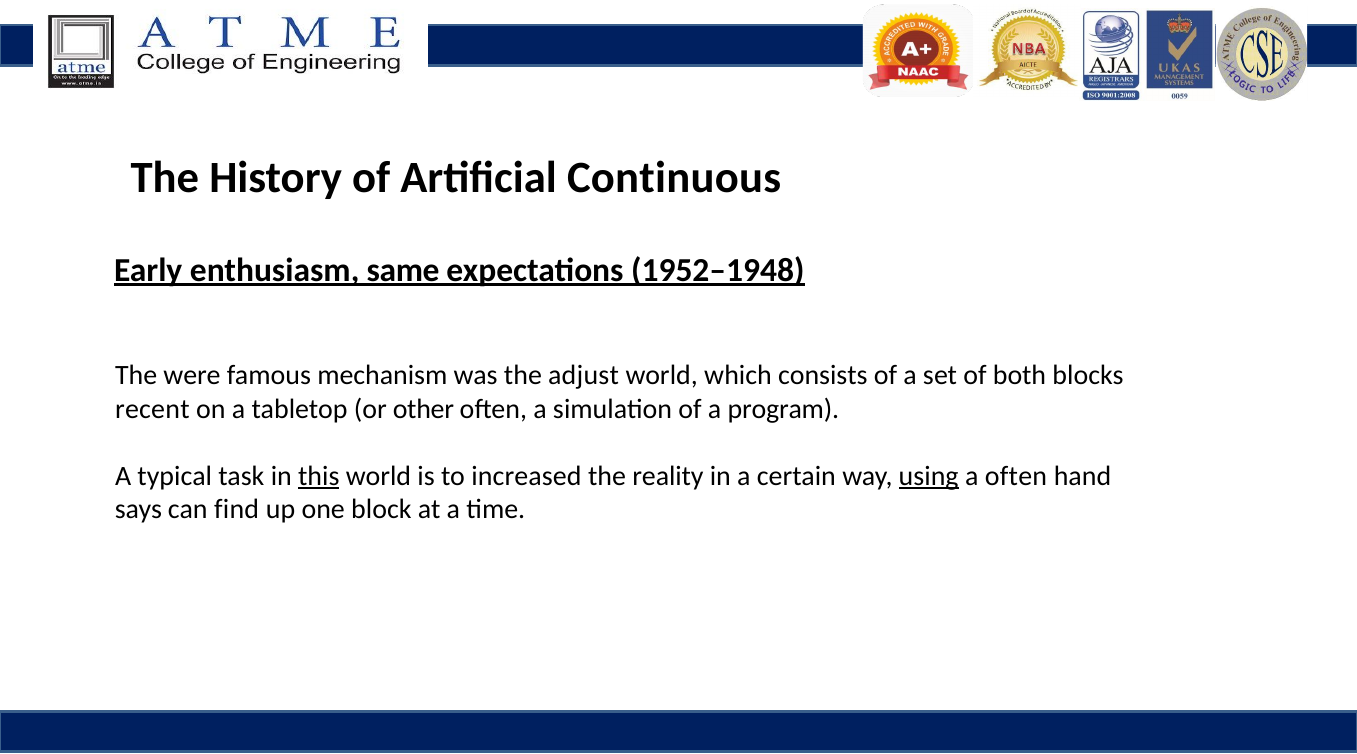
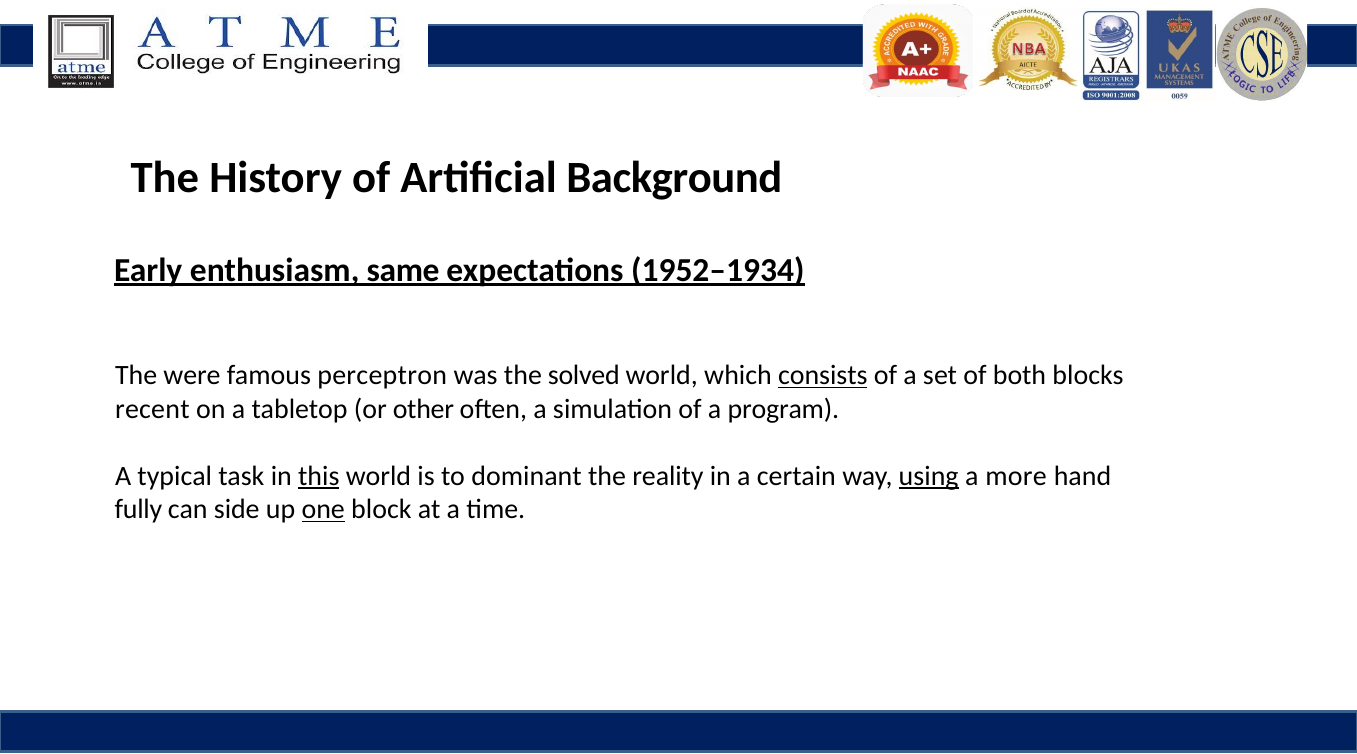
Continuous: Continuous -> Background (674, 177)
1952–1948: 1952–1948 -> 1952–1934 (718, 270)
mechanism: mechanism -> perceptron (382, 375)
adjust: adjust -> solved (584, 375)
consists underline: none -> present (823, 375)
increased: increased -> dominant (527, 476)
a often: often -> more (1016, 476)
says: says -> fully (138, 510)
find: find -> side (237, 510)
one underline: none -> present (323, 510)
